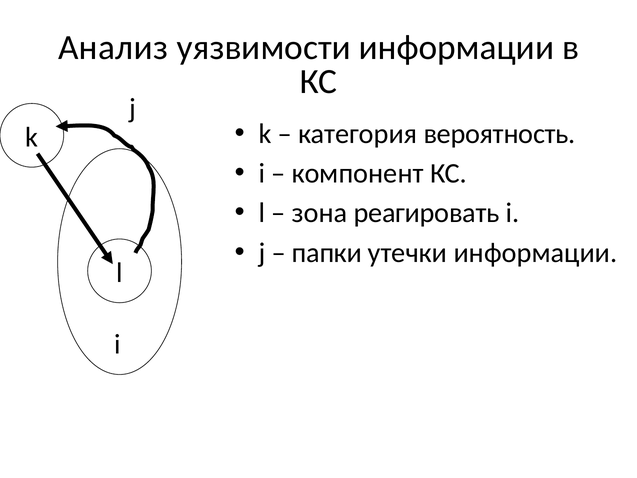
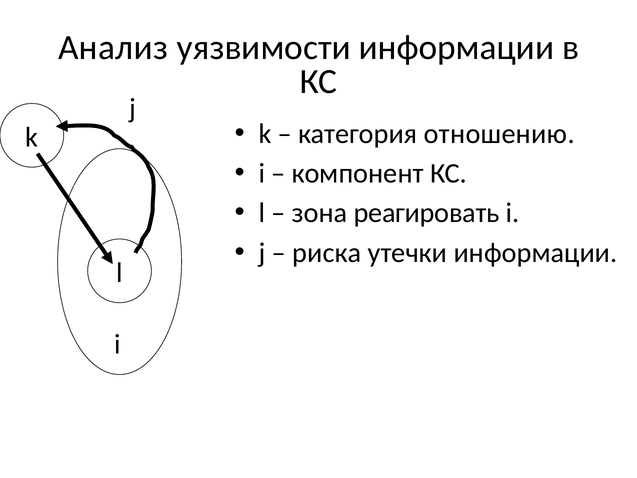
вероятность: вероятность -> отношению (499, 134)
папки: папки -> риска (327, 253)
